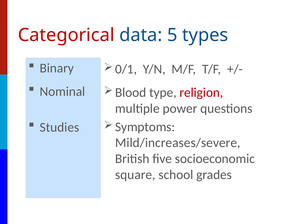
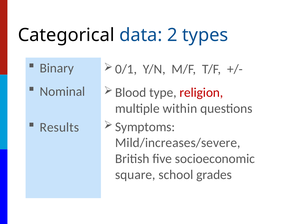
Categorical colour: red -> black (66, 35)
5: 5 -> 2 (172, 35)
power: power -> within (180, 108)
Studies: Studies -> Results (59, 127)
